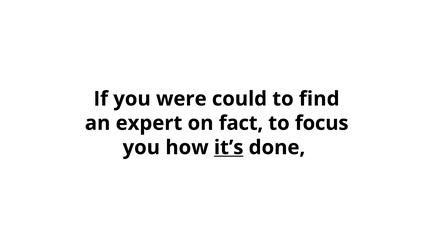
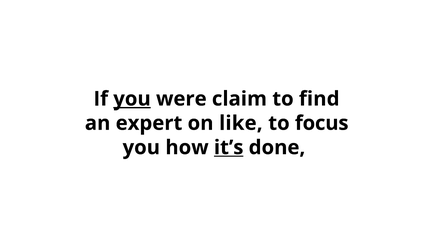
you underline: none -> present (132, 99)
could: could -> claim (239, 99)
fact: fact -> like (241, 123)
